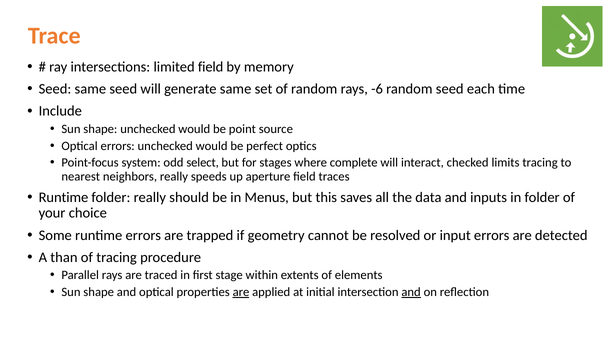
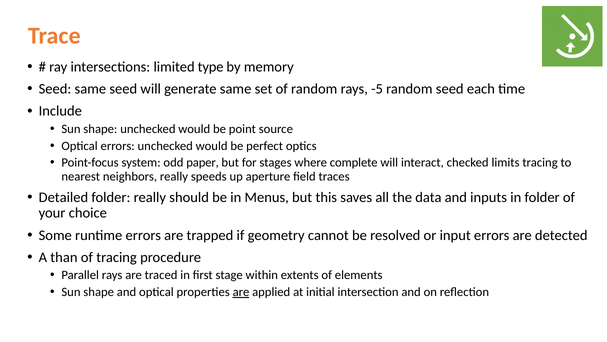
limited field: field -> type (211, 67)
-6: -6 -> -5 (377, 89)
select: select -> paper (203, 162)
Runtime: Runtime -> Detailed (63, 197)
and underline: present -> none (411, 292)
